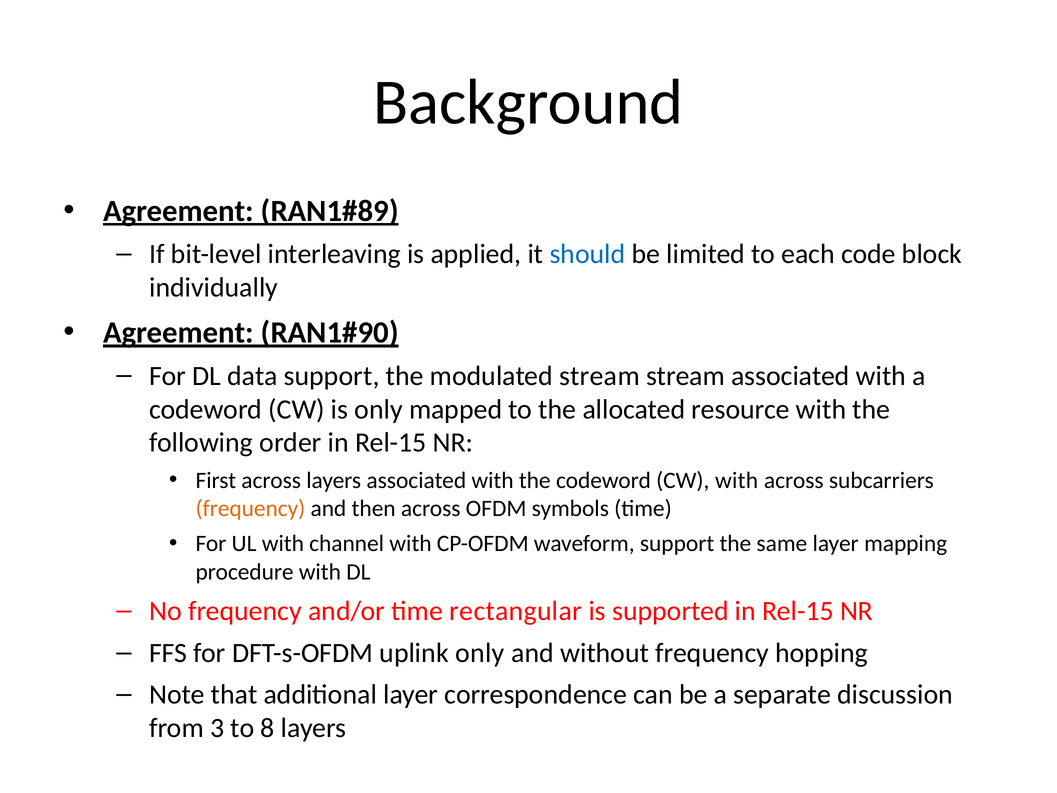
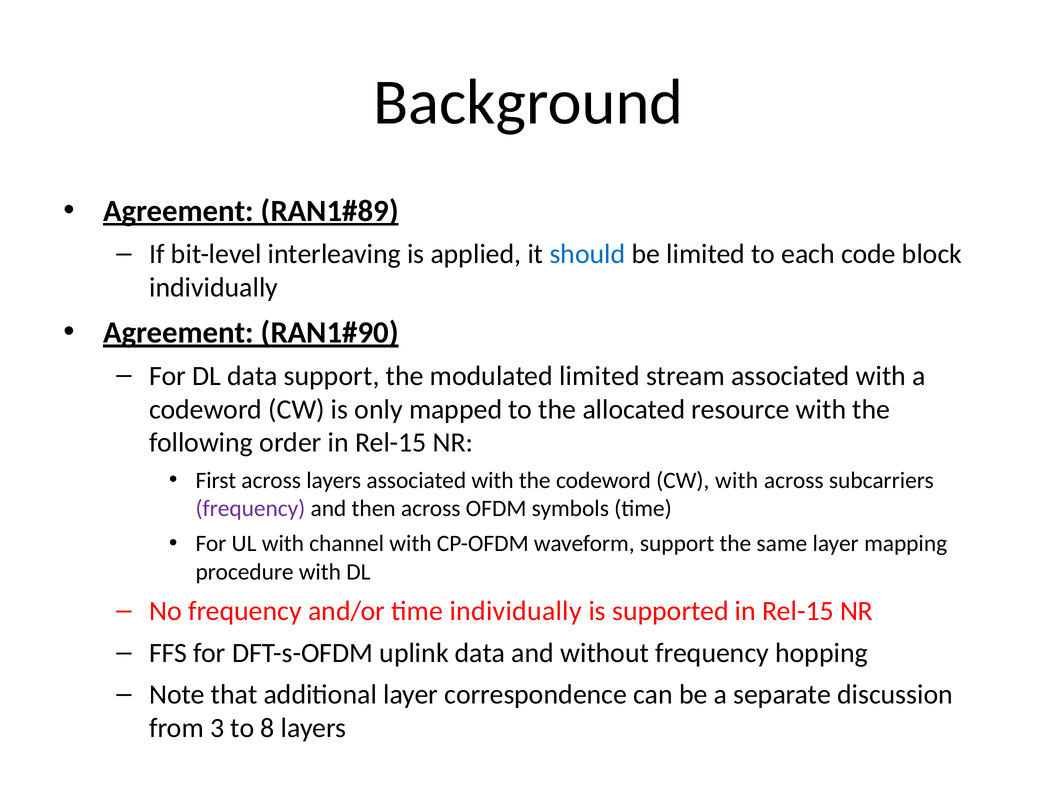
modulated stream: stream -> limited (599, 376)
frequency colour: orange -> purple (250, 508)
time rectangular: rectangular -> individually (516, 611)
uplink only: only -> data (480, 653)
